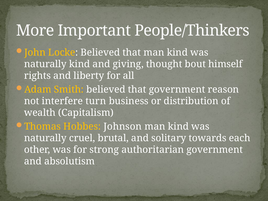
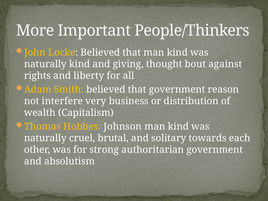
himself: himself -> against (225, 64)
turn: turn -> very (96, 101)
